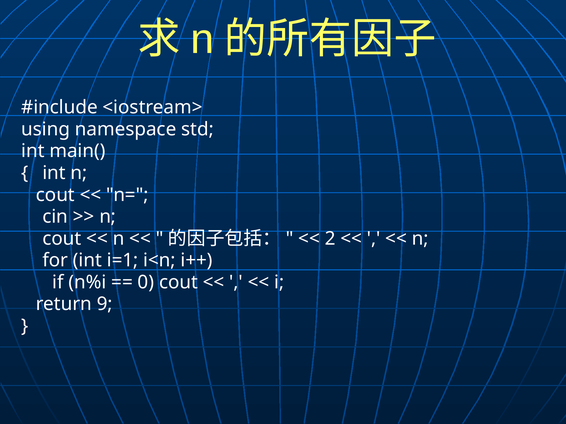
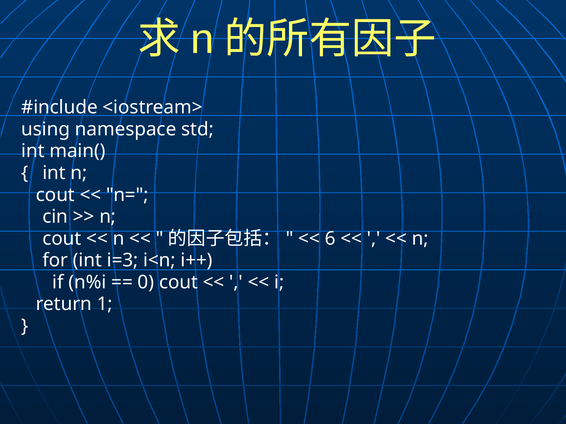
2: 2 -> 6 (330, 239)
i=1: i=1 -> i=3 (123, 261)
9: 9 -> 1 (105, 304)
